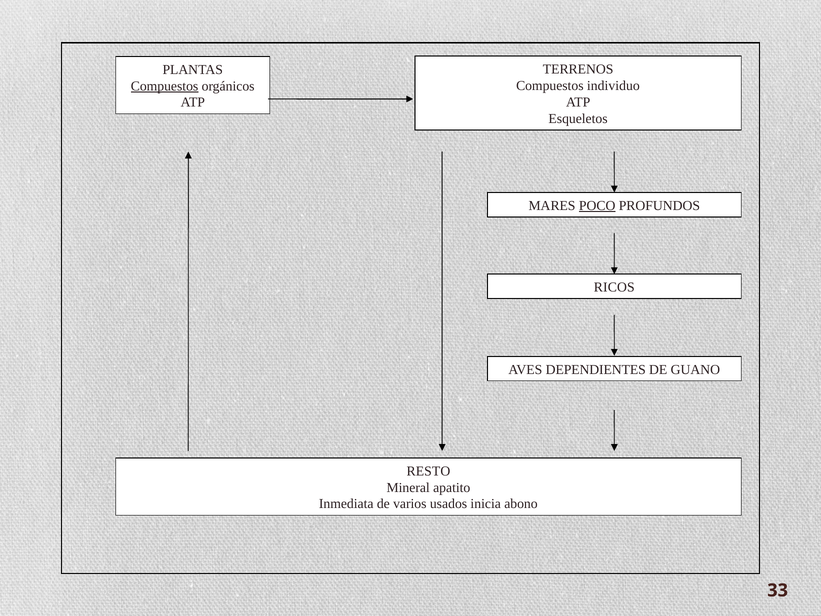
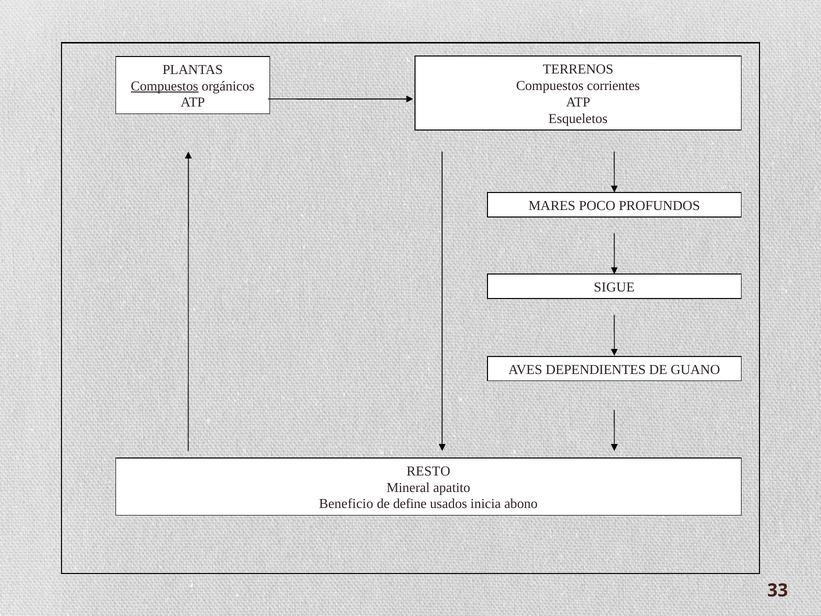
individuo: individuo -> corrientes (613, 86)
POCO underline: present -> none (597, 206)
RICOS: RICOS -> SIGUE (614, 287)
Inmediata: Inmediata -> Beneficio (346, 504)
varios: varios -> define (410, 504)
